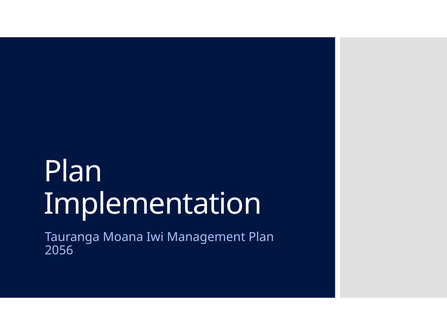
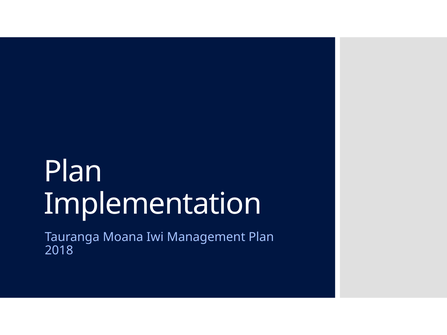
2056: 2056 -> 2018 (59, 251)
